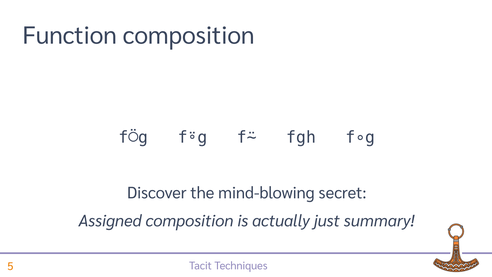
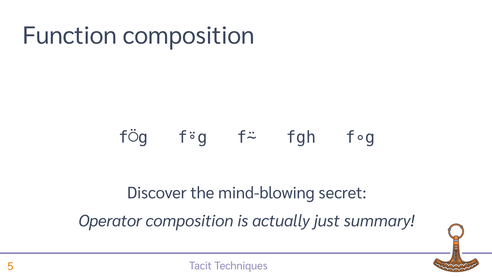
Assigned: Assigned -> Operator (110, 221)
